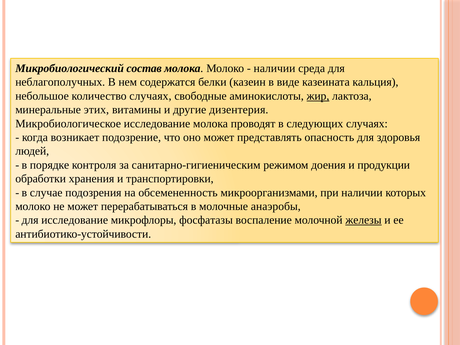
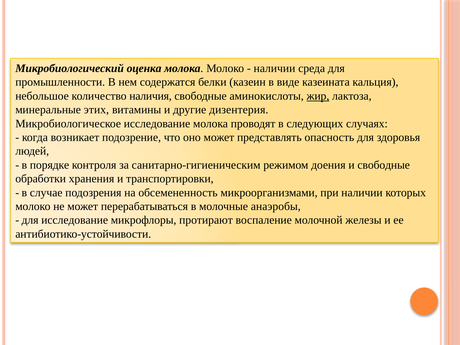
состав: состав -> оценка (144, 68)
неблагополучных: неблагополучных -> промышленности (60, 82)
количество случаях: случаях -> наличия (151, 96)
и продукции: продукции -> свободные (384, 165)
фосфатазы: фосфатазы -> протирают (206, 220)
железы underline: present -> none (363, 220)
